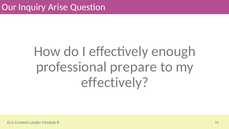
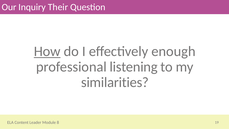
Arise: Arise -> Their (58, 7)
How underline: none -> present (47, 51)
prepare: prepare -> listening (134, 67)
effectively: effectively -> similarities (115, 82)
